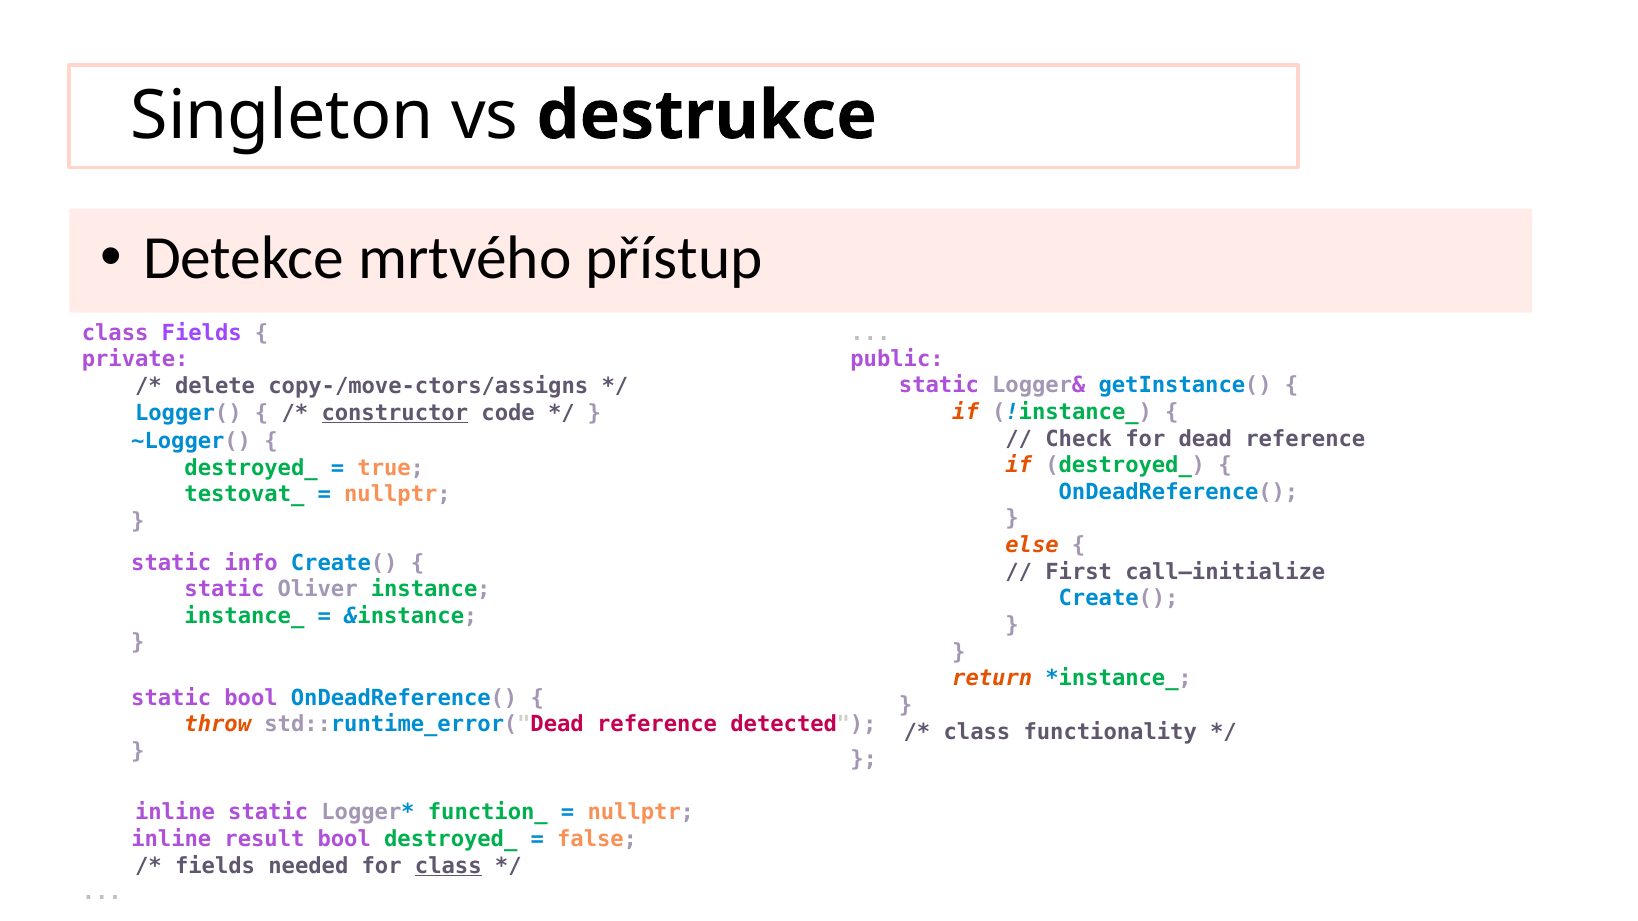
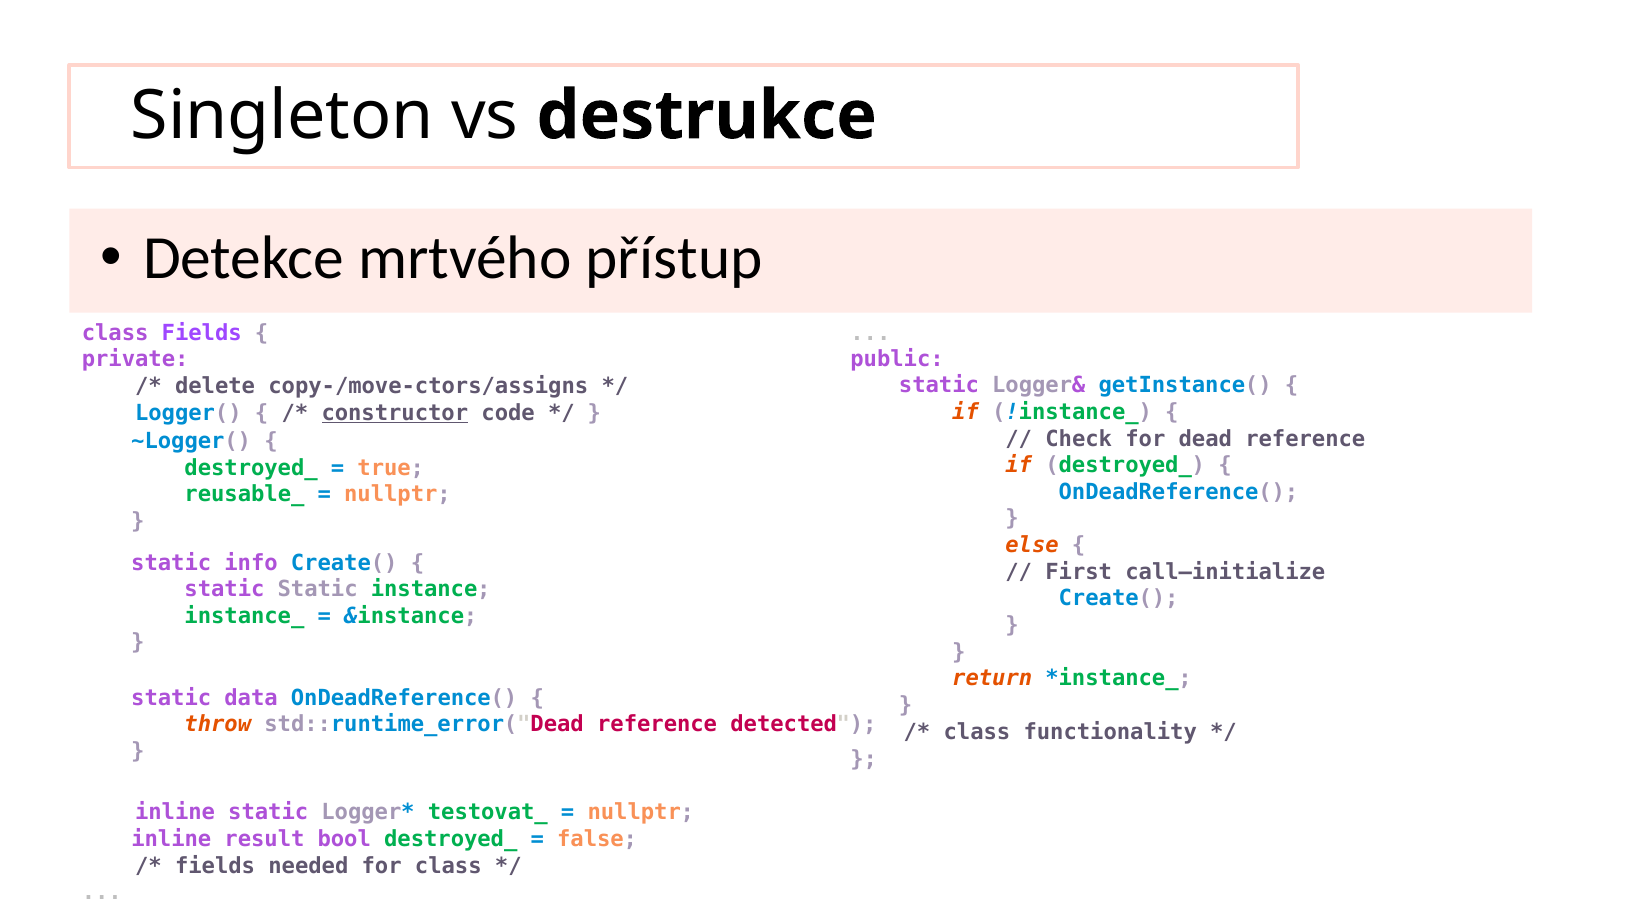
testovat_: testovat_ -> reusable_ (244, 495)
static Oliver: Oliver -> Static (318, 590)
static bool: bool -> data (251, 698)
function_: function_ -> testovat_ (488, 813)
class underline: present -> none (448, 866)
